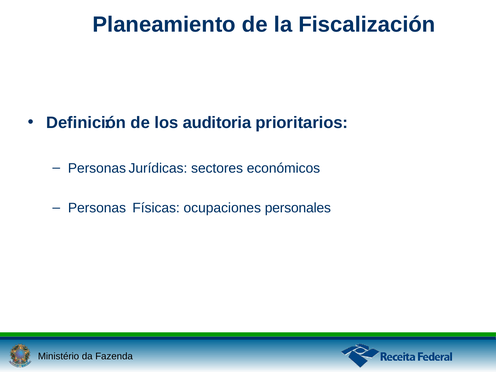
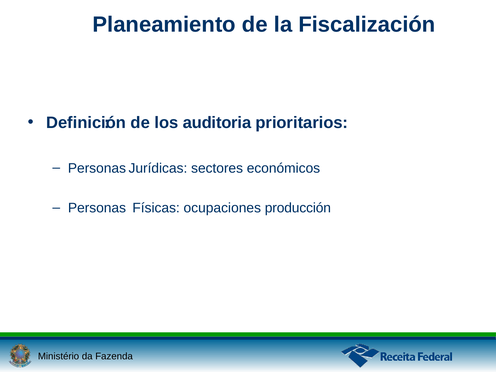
personales: personales -> producción (298, 208)
